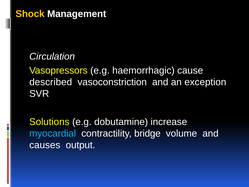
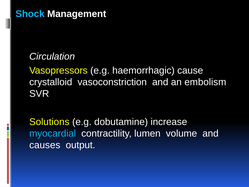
Shock colour: yellow -> light blue (30, 14)
described: described -> crystalloid (51, 82)
exception: exception -> embolism (205, 82)
bridge: bridge -> lumen (147, 133)
